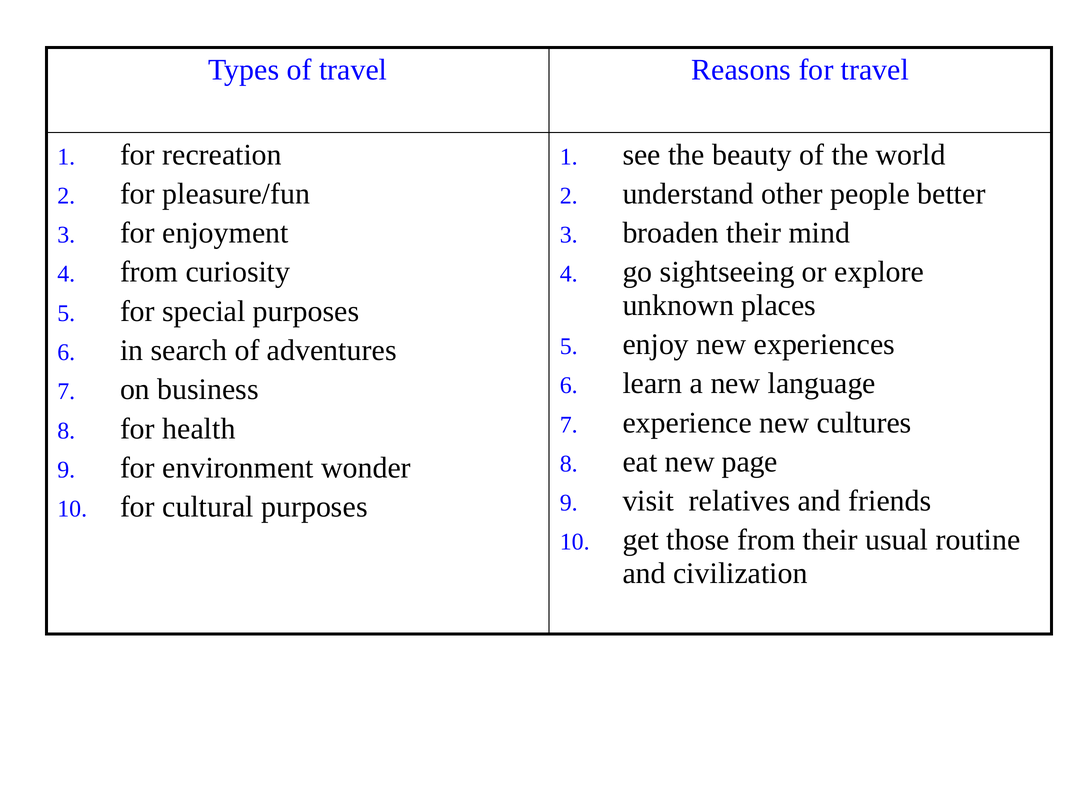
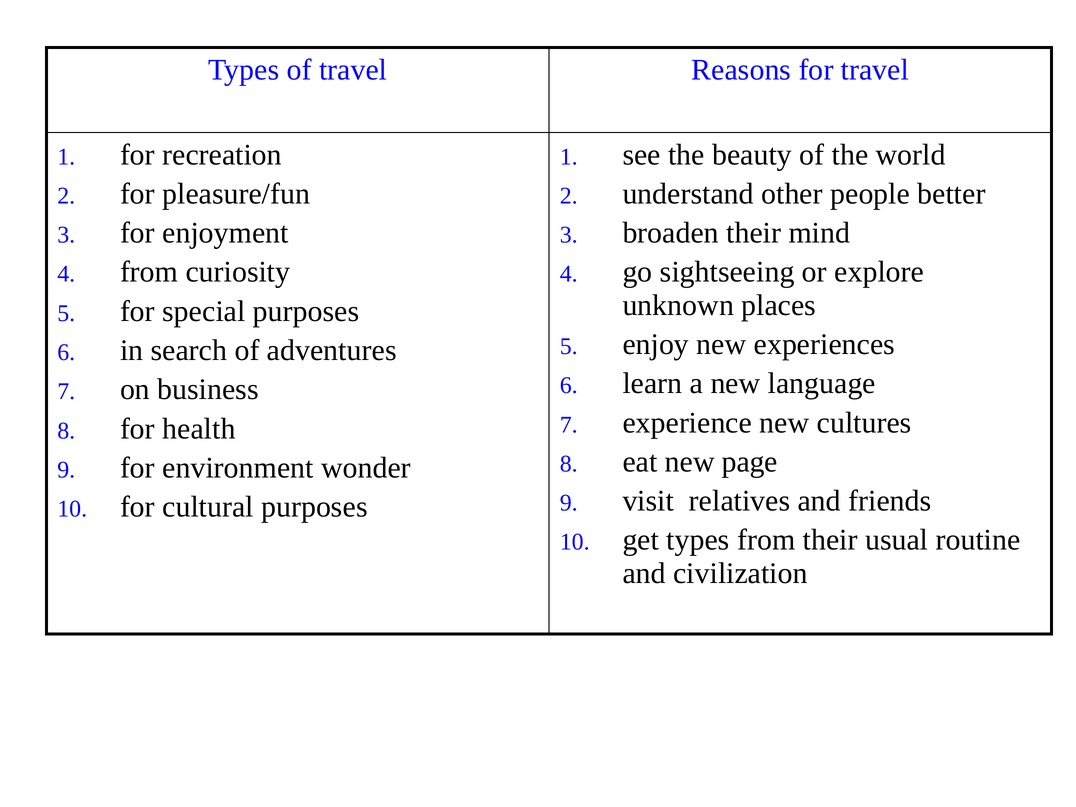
get those: those -> types (698, 540)
